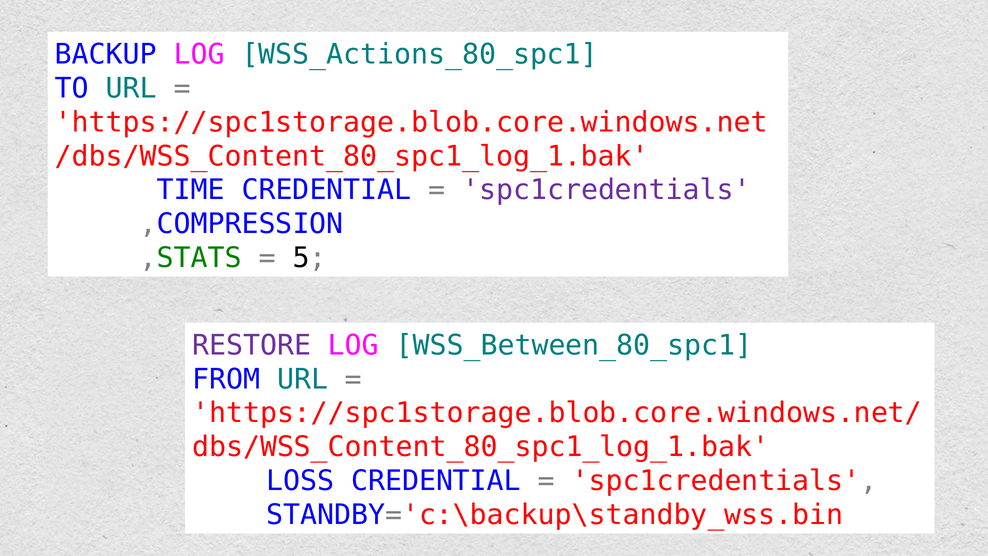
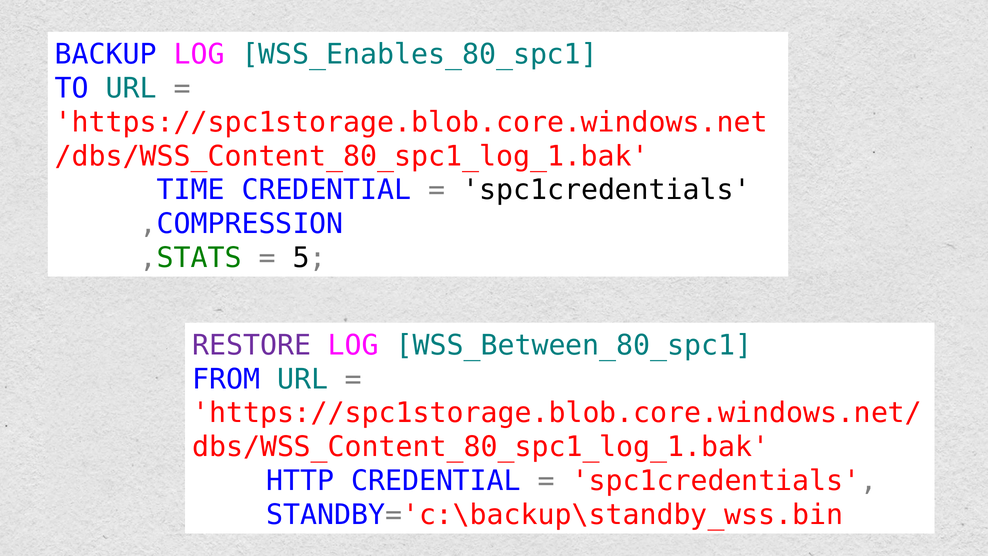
WSS_Actions_80_spc1: WSS_Actions_80_spc1 -> WSS_Enables_80_spc1 (420, 54)
spc1credentials colour: purple -> black (607, 190)
LOSS: LOSS -> HTTP (300, 481)
